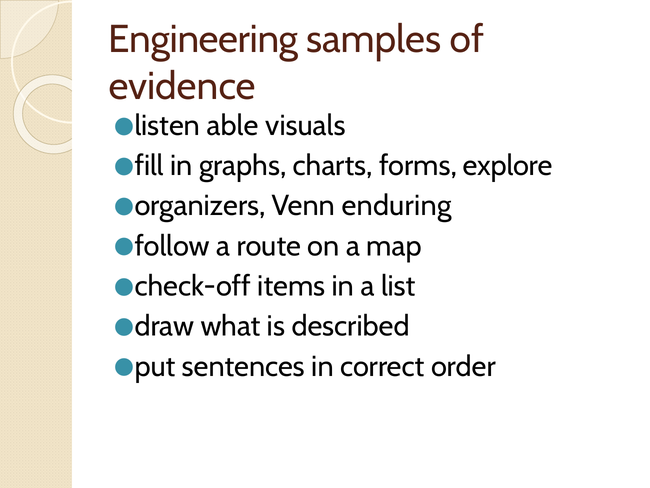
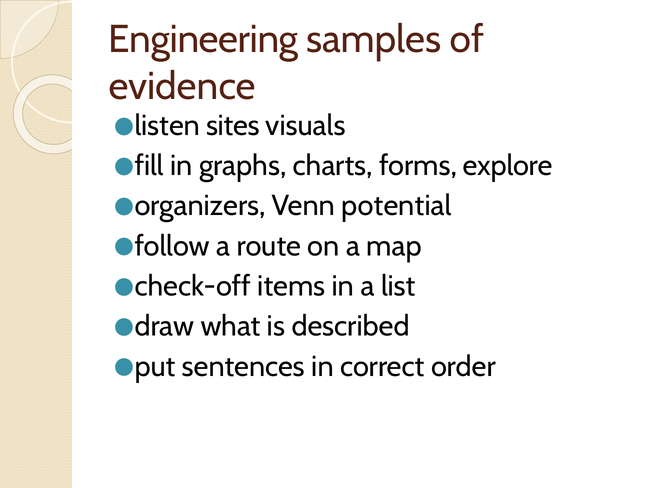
able: able -> sites (233, 126)
enduring: enduring -> potential (397, 206)
